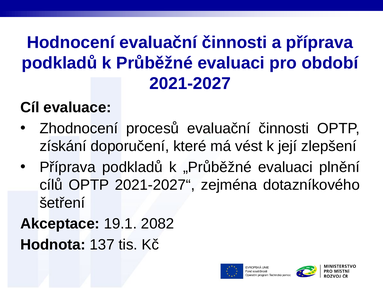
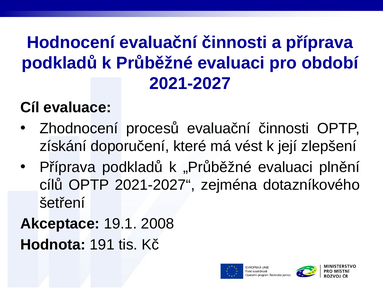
2082: 2082 -> 2008 (158, 223)
137: 137 -> 191 (102, 244)
